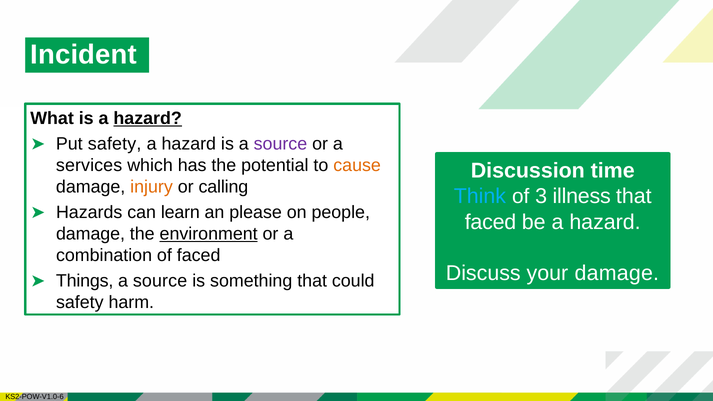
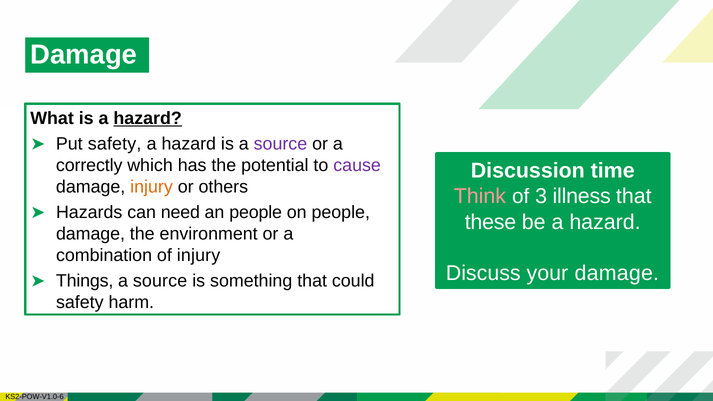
Incident: Incident -> Damage (84, 55)
services: services -> correctly (89, 165)
cause colour: orange -> purple (357, 165)
calling: calling -> others (223, 187)
Think colour: light blue -> pink (480, 196)
learn: learn -> need (180, 212)
an please: please -> people (256, 212)
faced: faced -> these (490, 222)
environment underline: present -> none (209, 234)
of faced: faced -> injury (199, 255)
